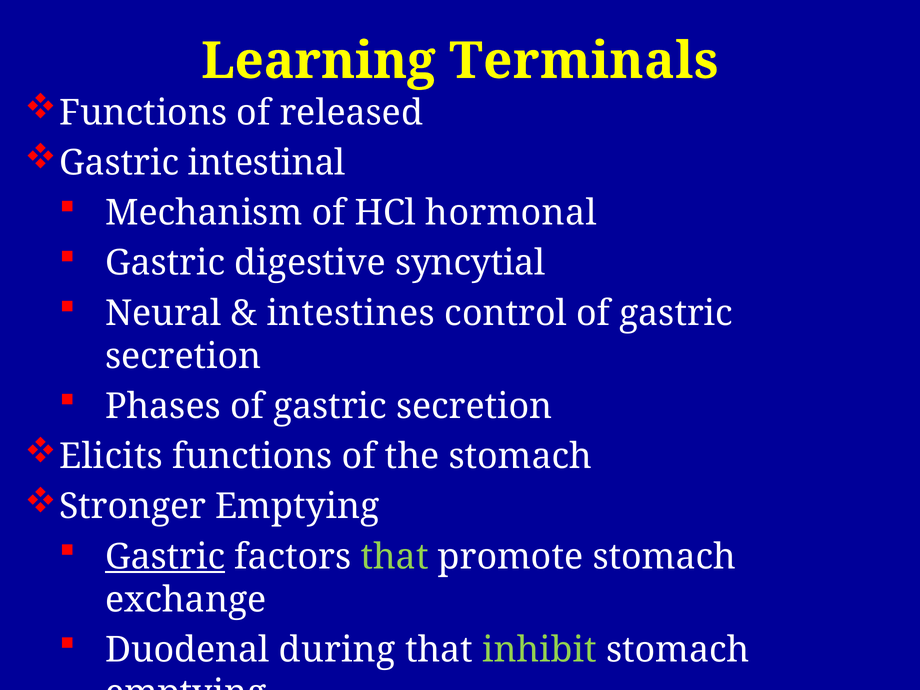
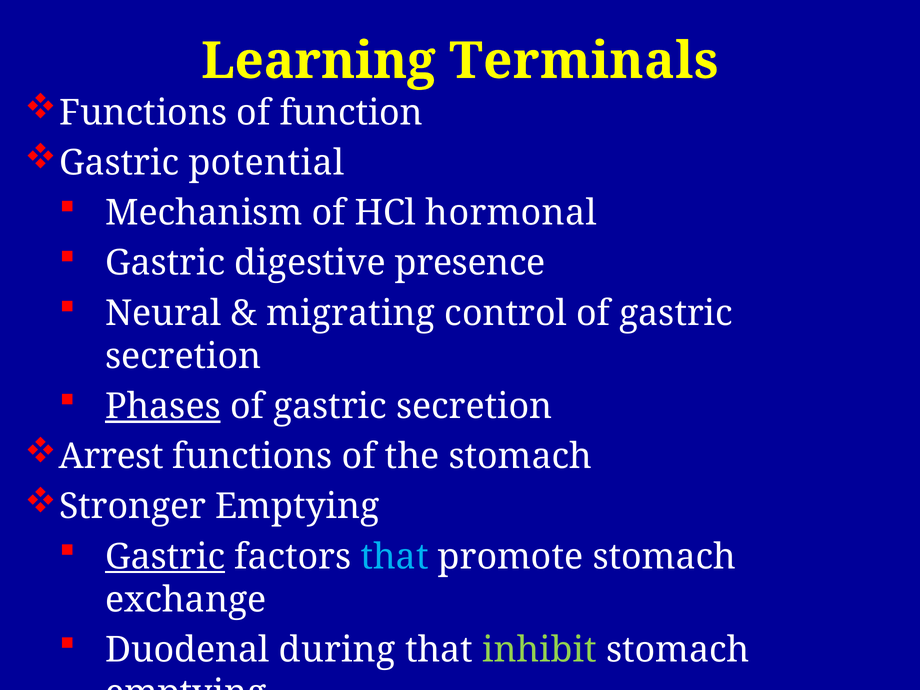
released: released -> function (351, 113)
intestinal: intestinal -> potential (266, 163)
syncytial: syncytial -> presence (470, 263)
intestines: intestines -> migrating (351, 313)
Phases underline: none -> present (163, 406)
Elicits: Elicits -> Arrest (111, 457)
that colour: light green -> light blue (395, 557)
